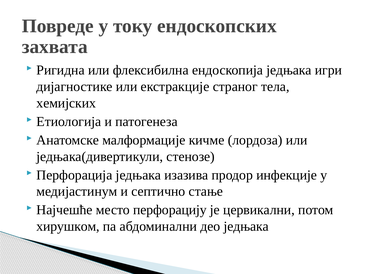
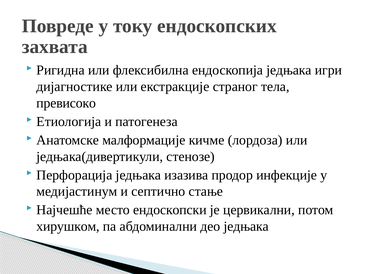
хемијских: хемијских -> превисоко (66, 103)
перфорацију: перфорацију -> ендоскопски (170, 210)
